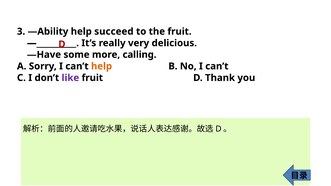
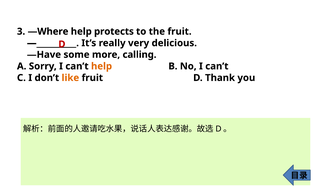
—Ability: —Ability -> —Where (48, 31)
succeed: succeed -> protects (114, 31)
like colour: purple -> orange (70, 78)
